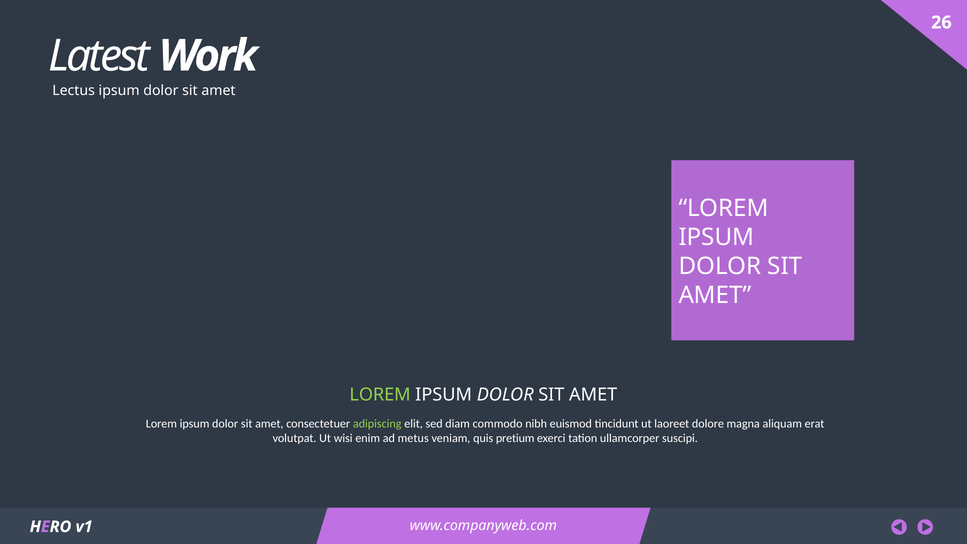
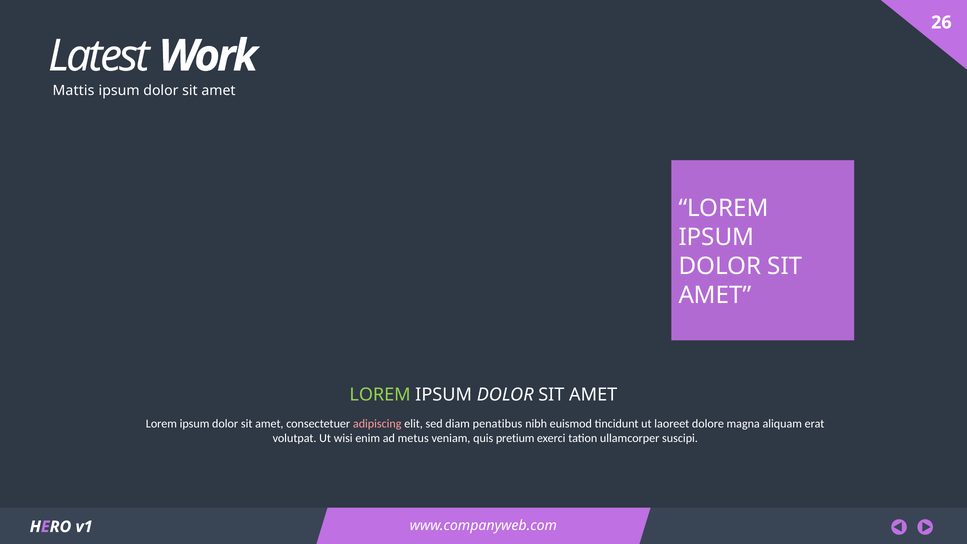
Lectus: Lectus -> Mattis (74, 91)
adipiscing colour: light green -> pink (377, 424)
commodo: commodo -> penatibus (498, 424)
